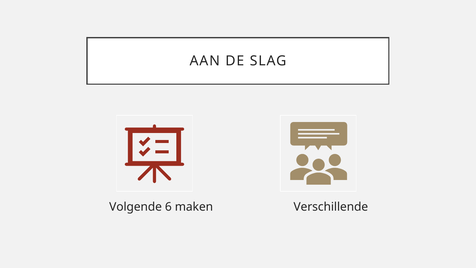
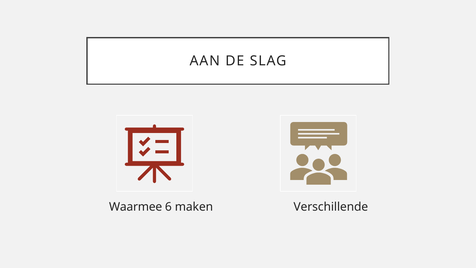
Volgende: Volgende -> Waarmee (136, 207)
